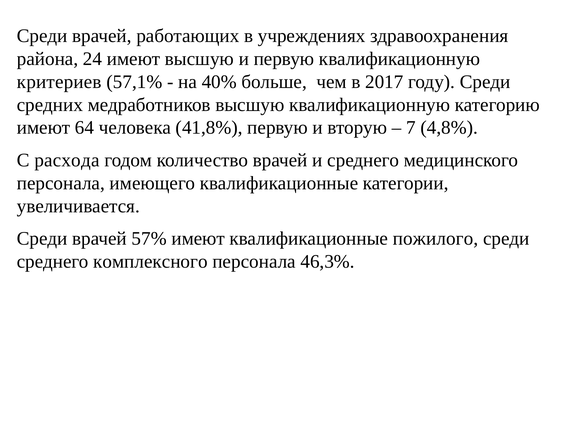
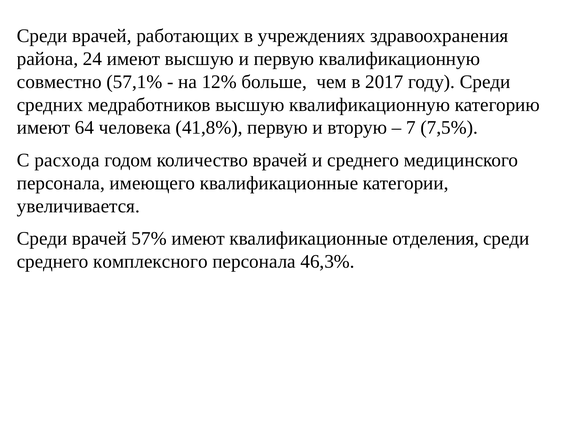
критериев: критериев -> совместно (59, 82)
40%: 40% -> 12% (219, 82)
4,8%: 4,8% -> 7,5% (449, 128)
пожилого: пожилого -> отделения (436, 239)
